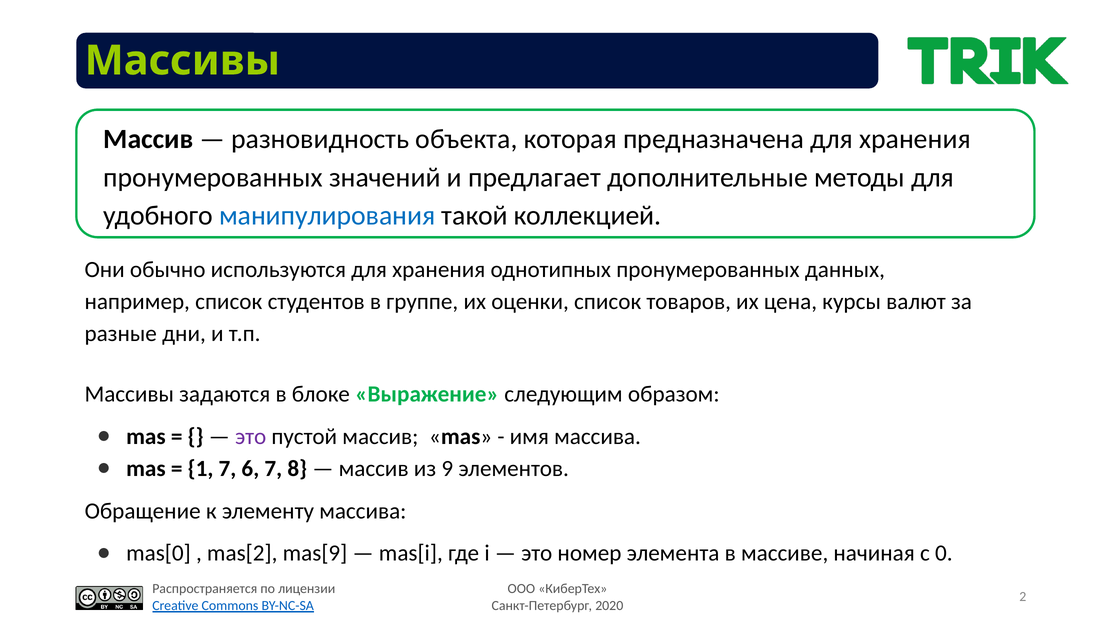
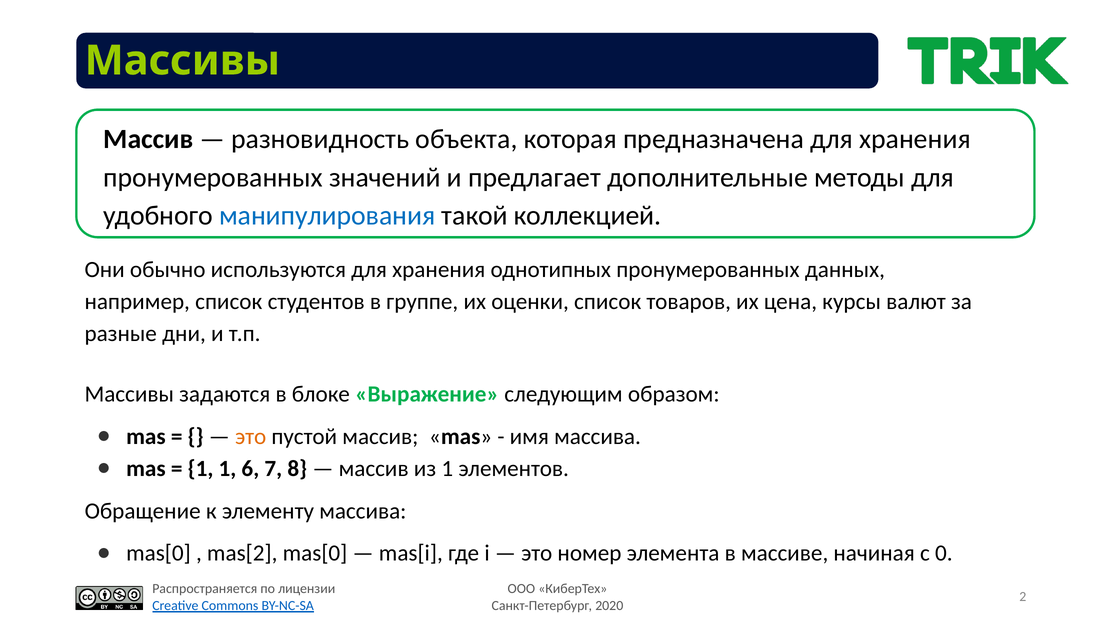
это colour: purple -> orange (251, 436)
1 7: 7 -> 1 (227, 468)
из 9: 9 -> 1 (447, 468)
mas[2 mas[9: mas[9 -> mas[0 (315, 553)
